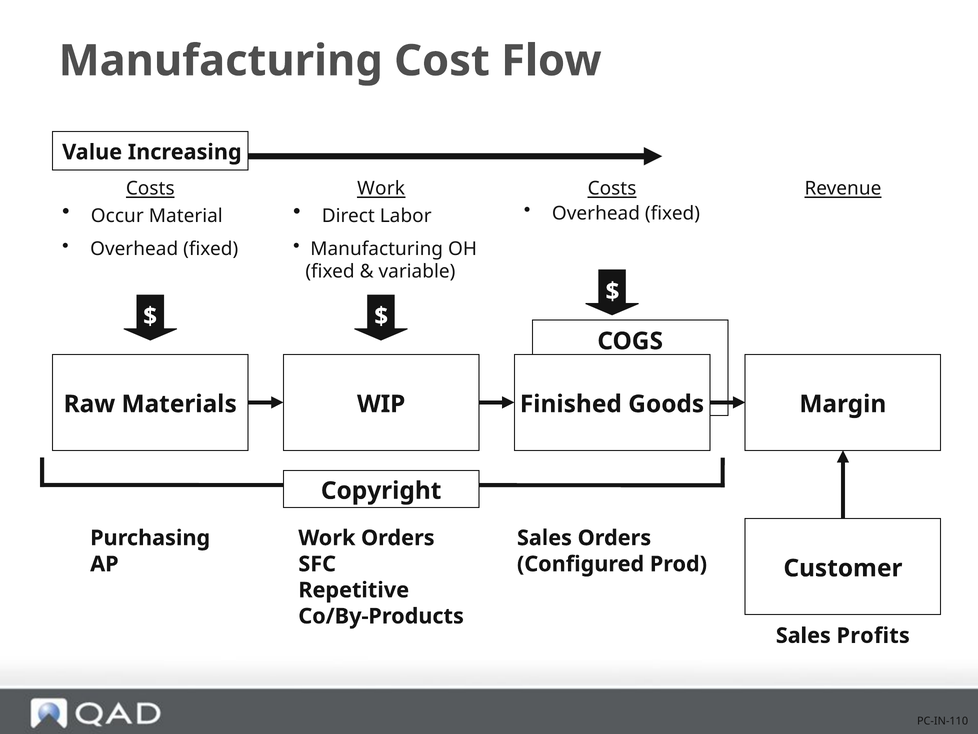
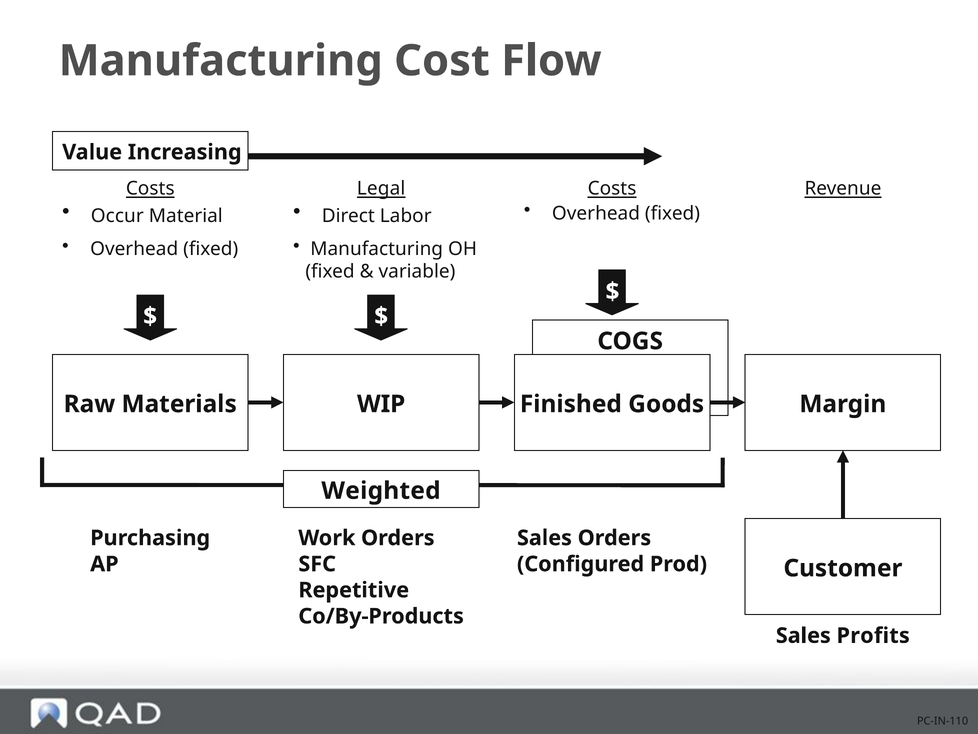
Work: Work -> Legal (381, 188)
Copyright: Copyright -> Weighted (381, 490)
